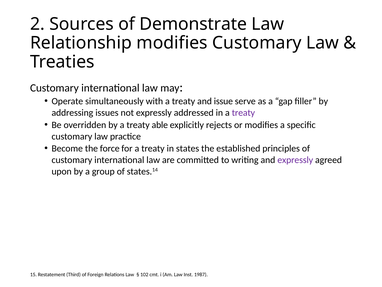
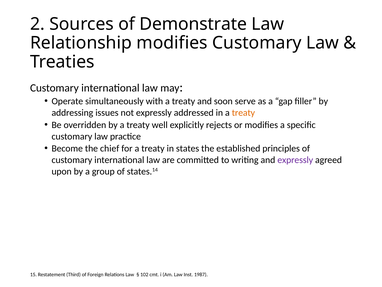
issue: issue -> soon (223, 101)
treaty colour: purple -> orange (243, 113)
able: able -> well (160, 125)
force: force -> chief (110, 148)
